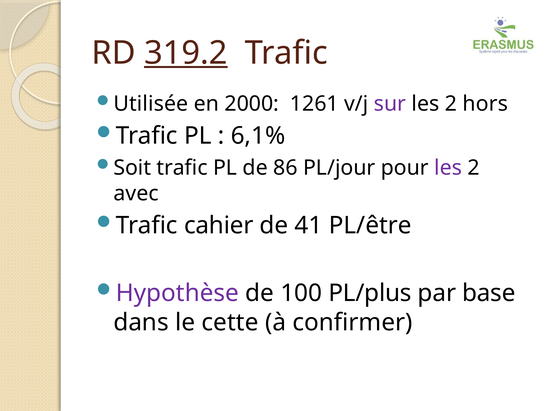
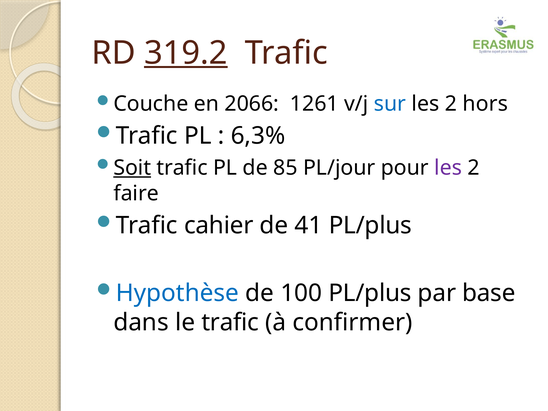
Utilisée: Utilisée -> Couche (151, 104)
2000: 2000 -> 2066 (252, 104)
sur colour: purple -> blue (390, 104)
6,1%: 6,1% -> 6,3% (258, 136)
Soit underline: none -> present (132, 168)
86: 86 -> 85 (285, 168)
avec: avec -> faire (136, 193)
41 PL/être: PL/être -> PL/plus (370, 226)
Hypothèse colour: purple -> blue (177, 293)
le cette: cette -> trafic (230, 322)
